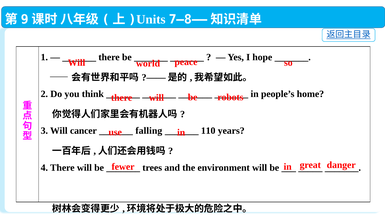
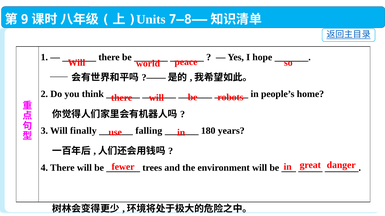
cancer: cancer -> finally (83, 131)
110: 110 -> 180 (208, 131)
